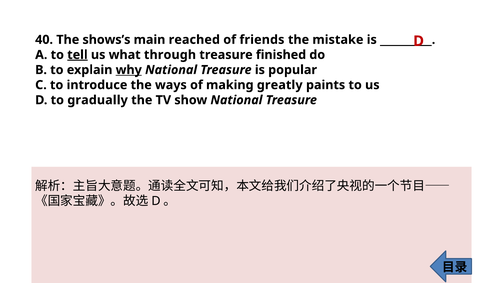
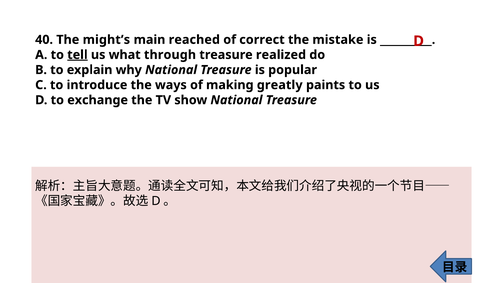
shows’s: shows’s -> might’s (106, 40)
friends: friends -> correct (262, 40)
finished: finished -> realized (281, 55)
why underline: present -> none (129, 70)
gradually: gradually -> exchange (98, 100)
